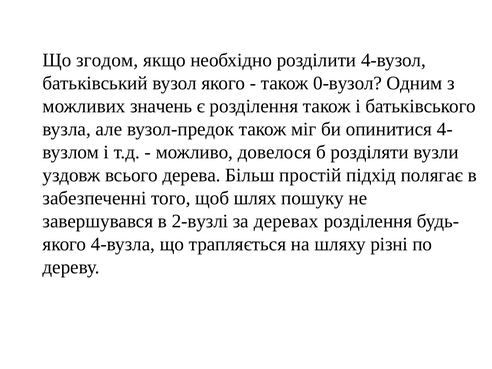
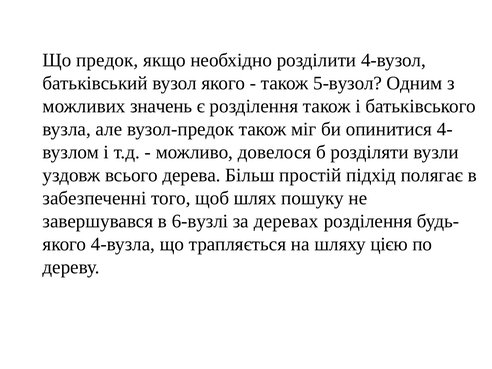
згодом: згодом -> предок (107, 60)
0-вузол: 0-вузол -> 5-вузол (348, 83)
2-вузлі: 2-вузлі -> 6-вузлі (200, 221)
різні: різні -> цією (389, 244)
